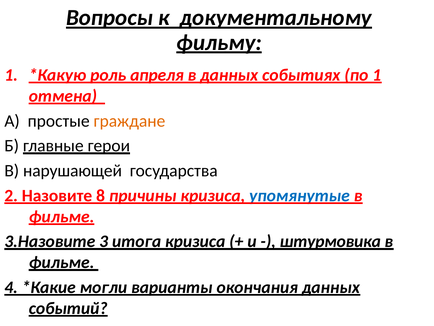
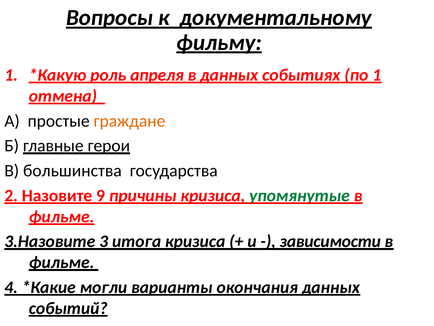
нарушающей: нарушающей -> большинства (72, 170)
8: 8 -> 9 (101, 195)
упомянутые colour: blue -> green (299, 195)
штурмовика: штурмовика -> зависимости (330, 241)
